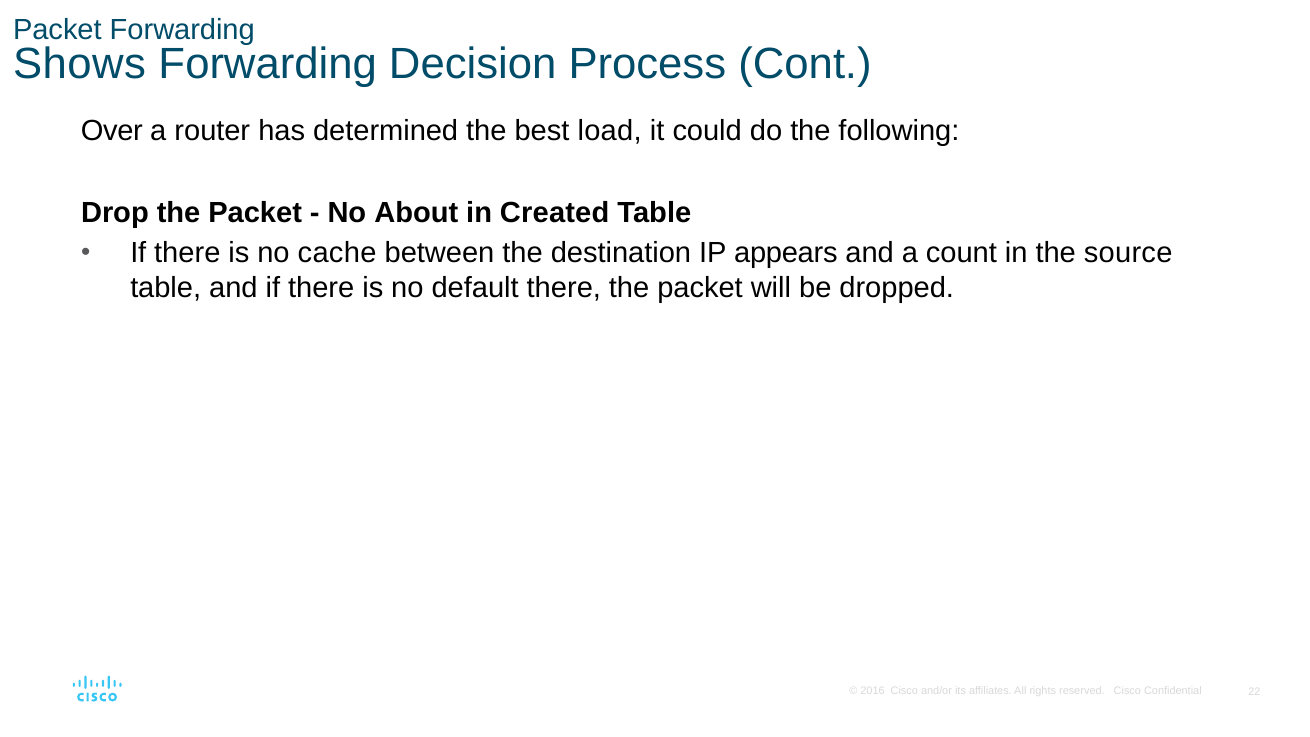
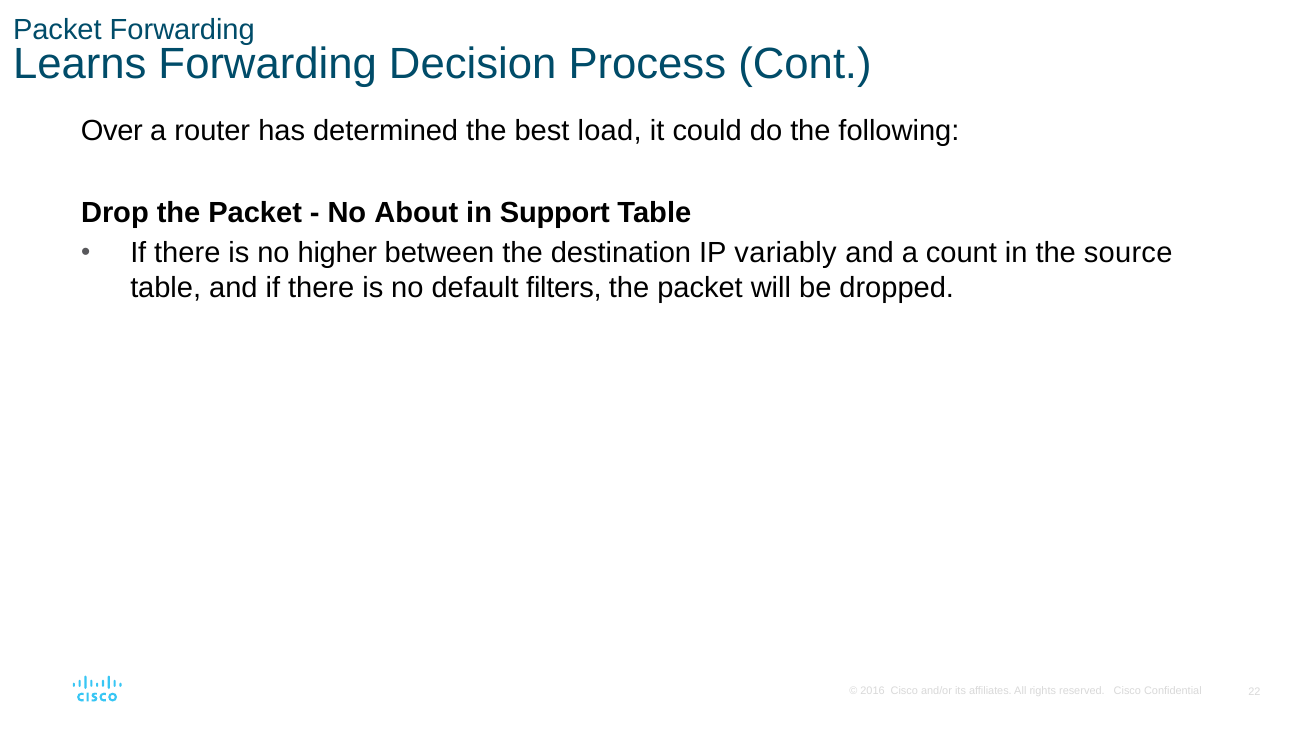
Shows: Shows -> Learns (80, 64)
Created: Created -> Support (555, 212)
cache: cache -> higher (337, 253)
appears: appears -> variably (786, 253)
default there: there -> filters (564, 288)
